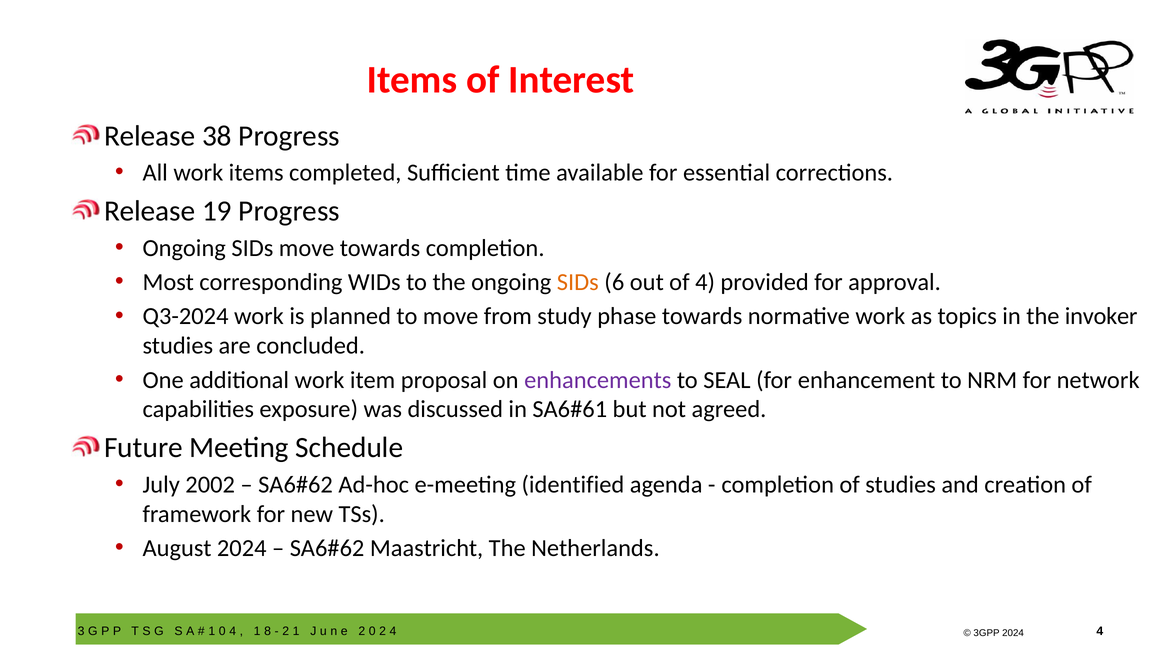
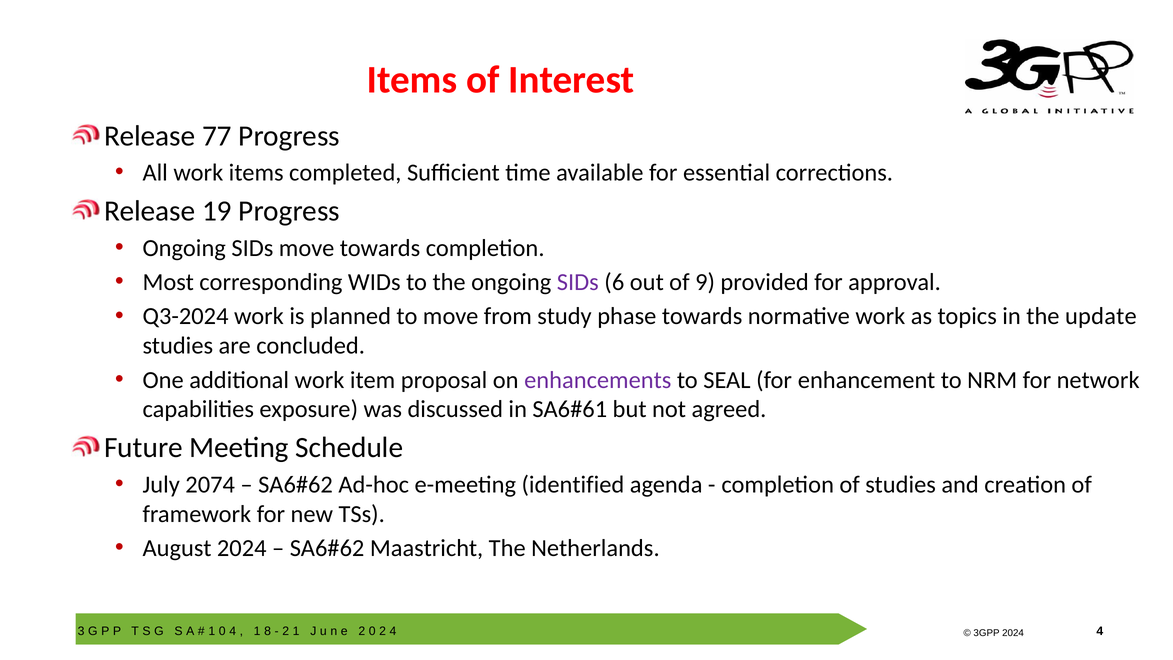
38: 38 -> 77 (217, 136)
SIDs colour: orange -> purple (578, 282)
of 4: 4 -> 9 (705, 282)
invoker: invoker -> update (1101, 316)
2002: 2002 -> 2074 (210, 484)
